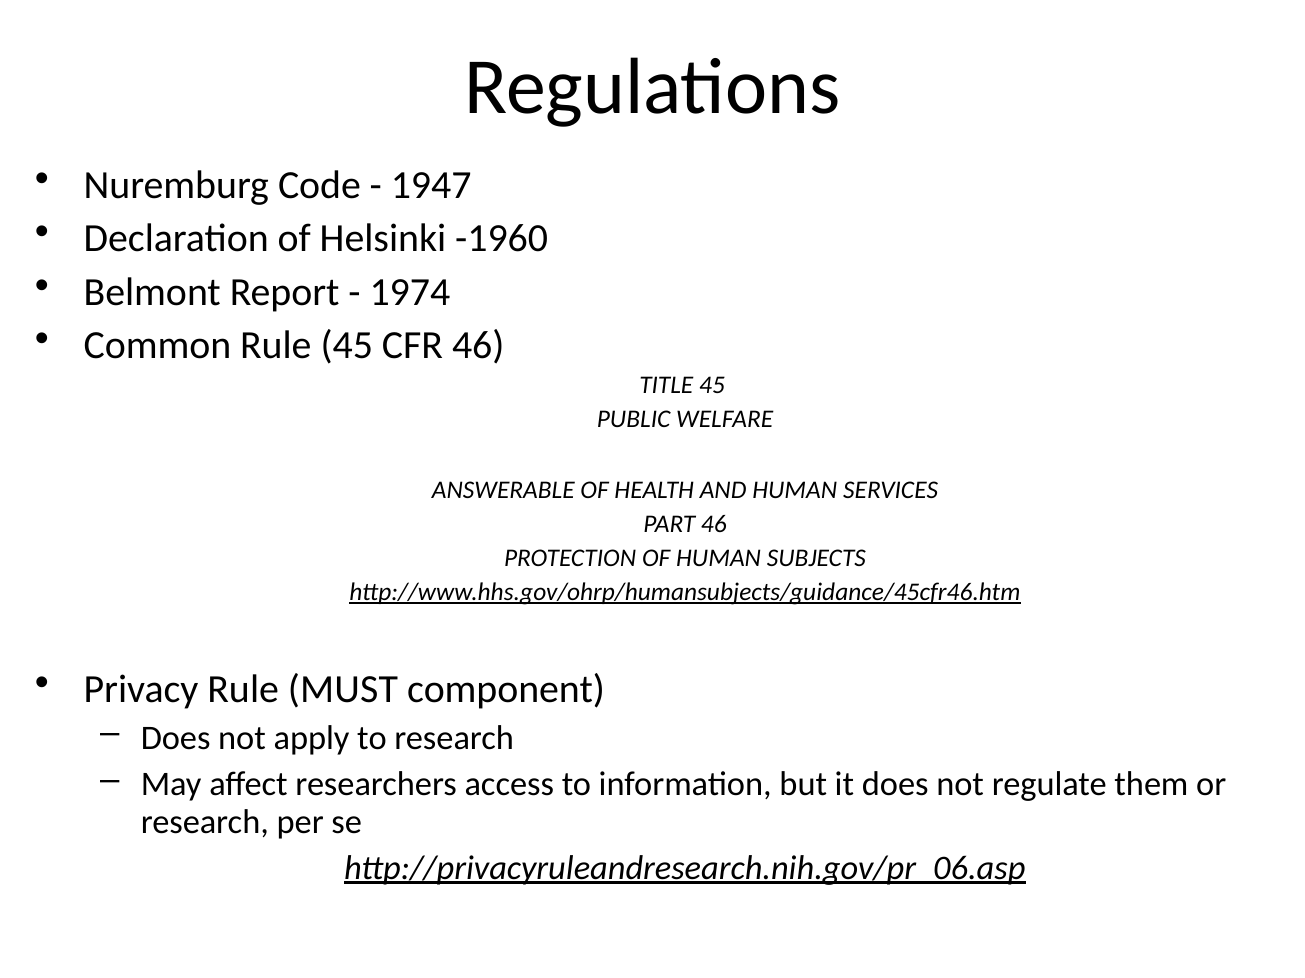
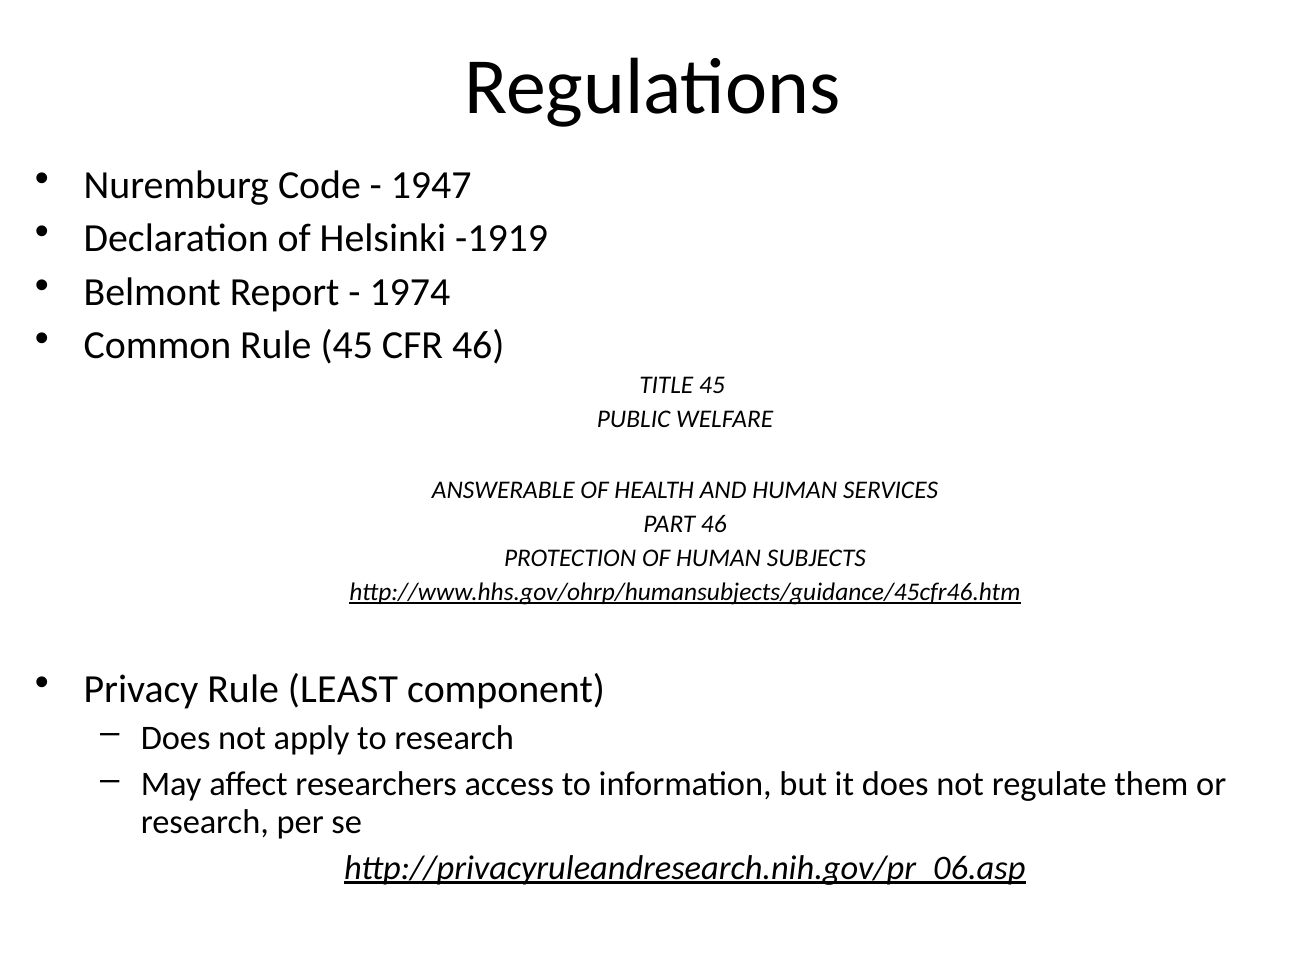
-1960: -1960 -> -1919 (502, 239)
MUST: MUST -> LEAST (343, 690)
